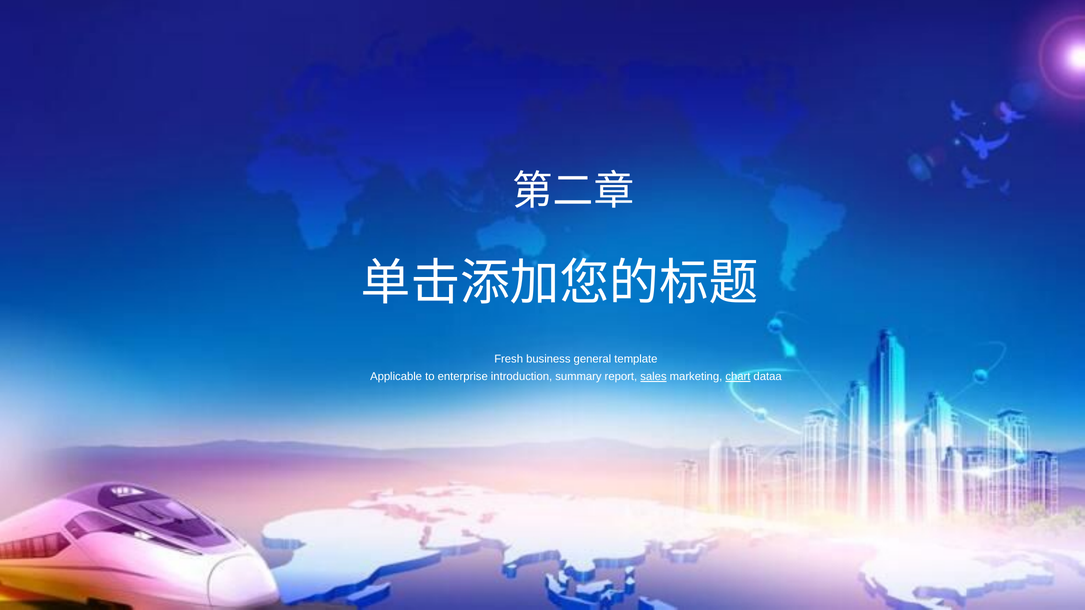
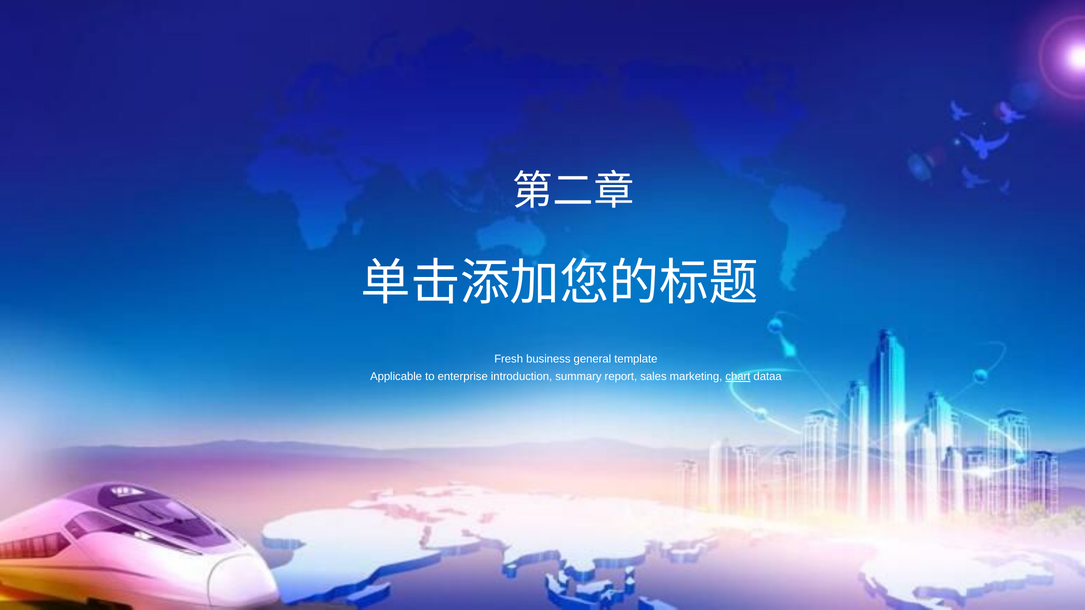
sales underline: present -> none (653, 377)
